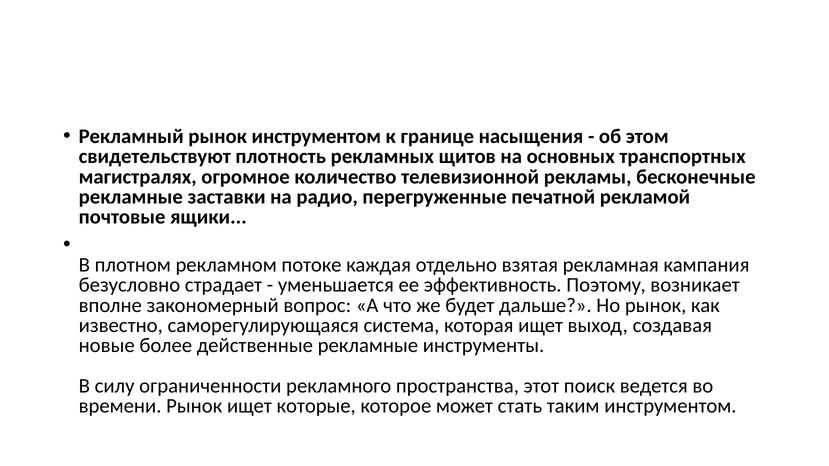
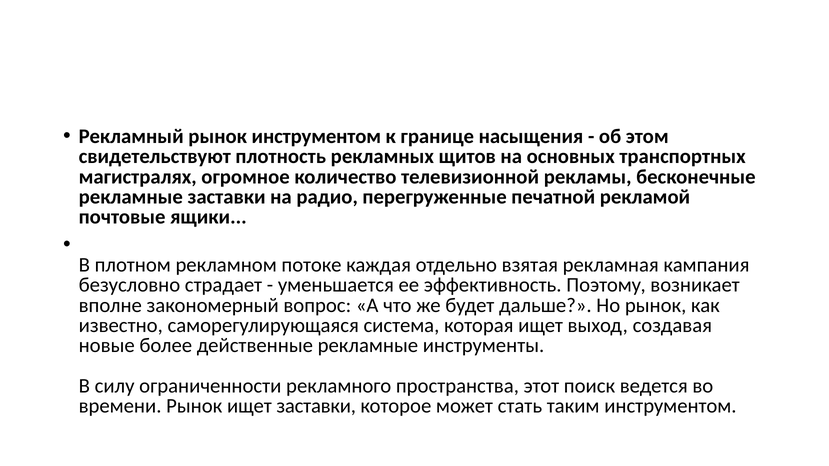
ищет которые: которые -> заставки (316, 406)
